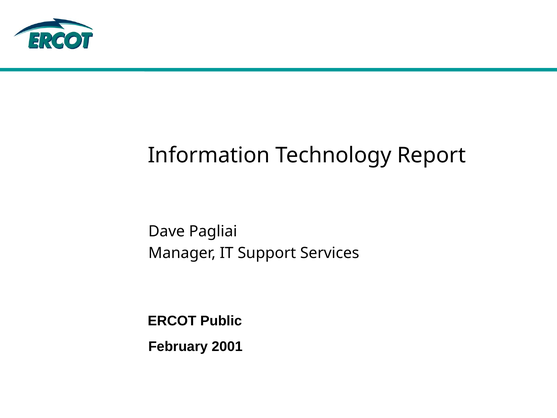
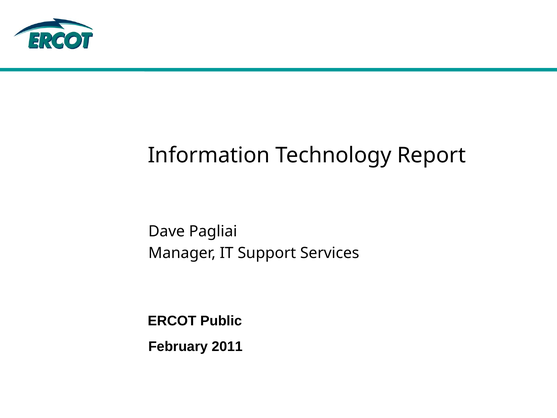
2001: 2001 -> 2011 (227, 346)
